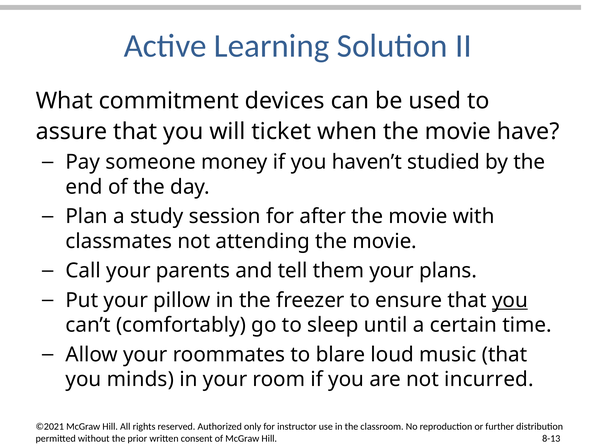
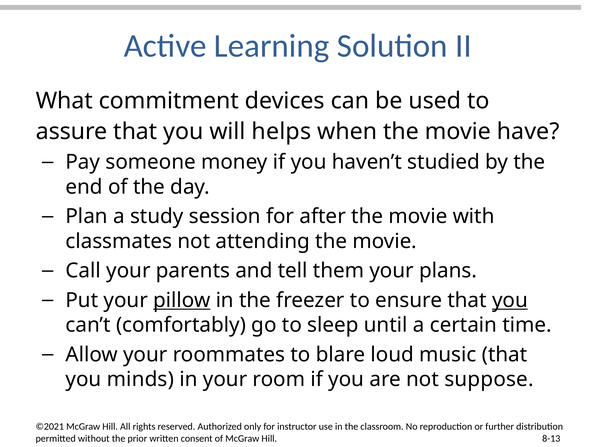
ticket: ticket -> helps (281, 131)
pillow underline: none -> present (182, 300)
incurred: incurred -> suppose (489, 379)
